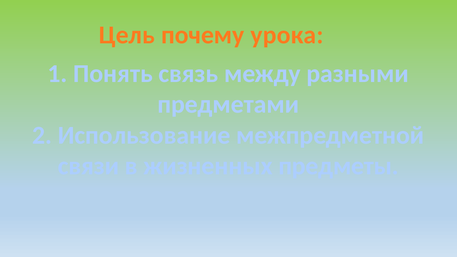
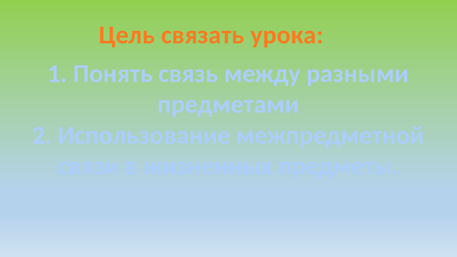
почему: почему -> связать (203, 35)
